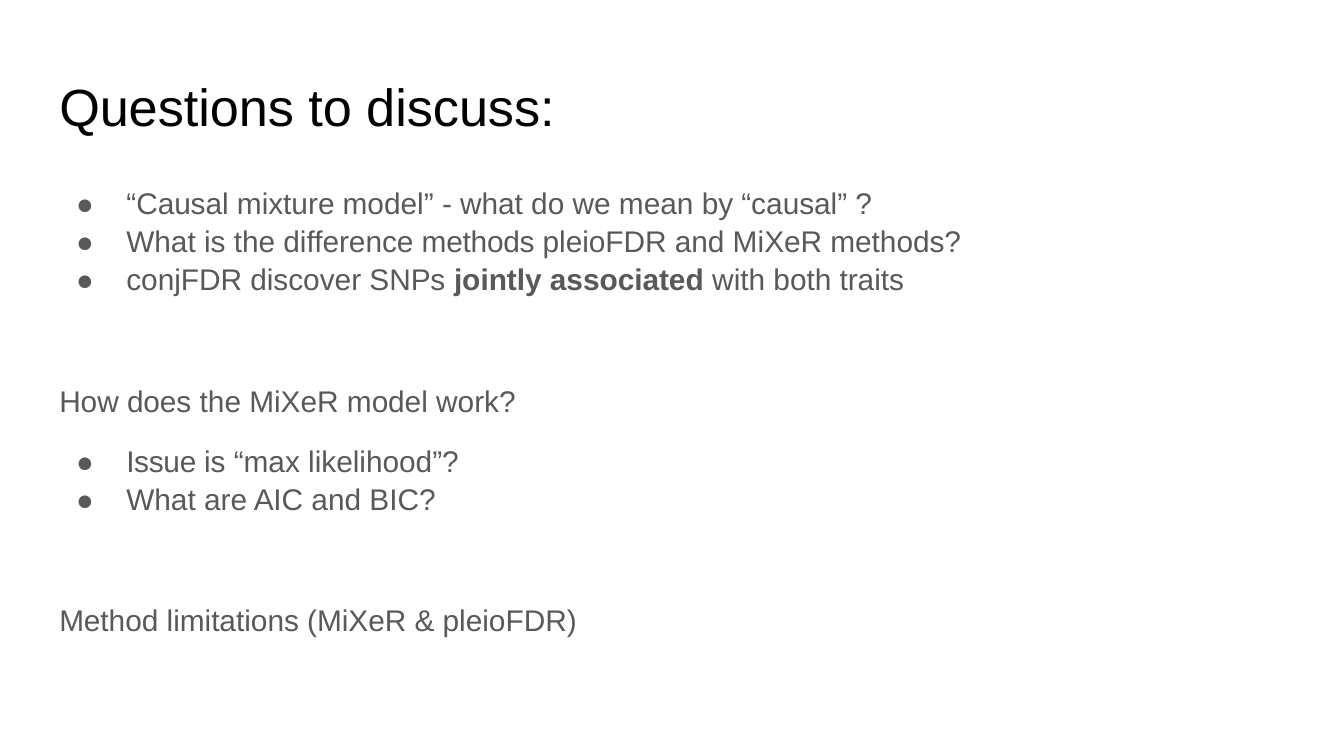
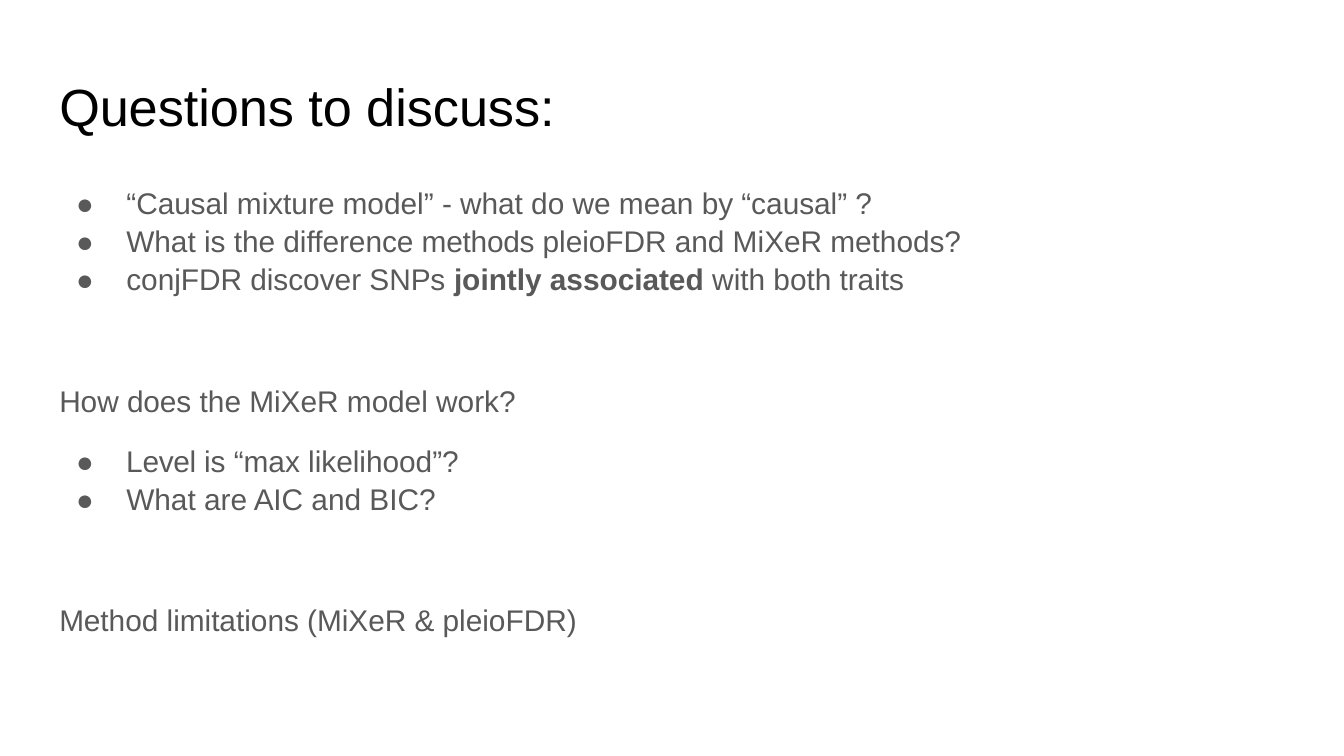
Issue: Issue -> Level (161, 463)
